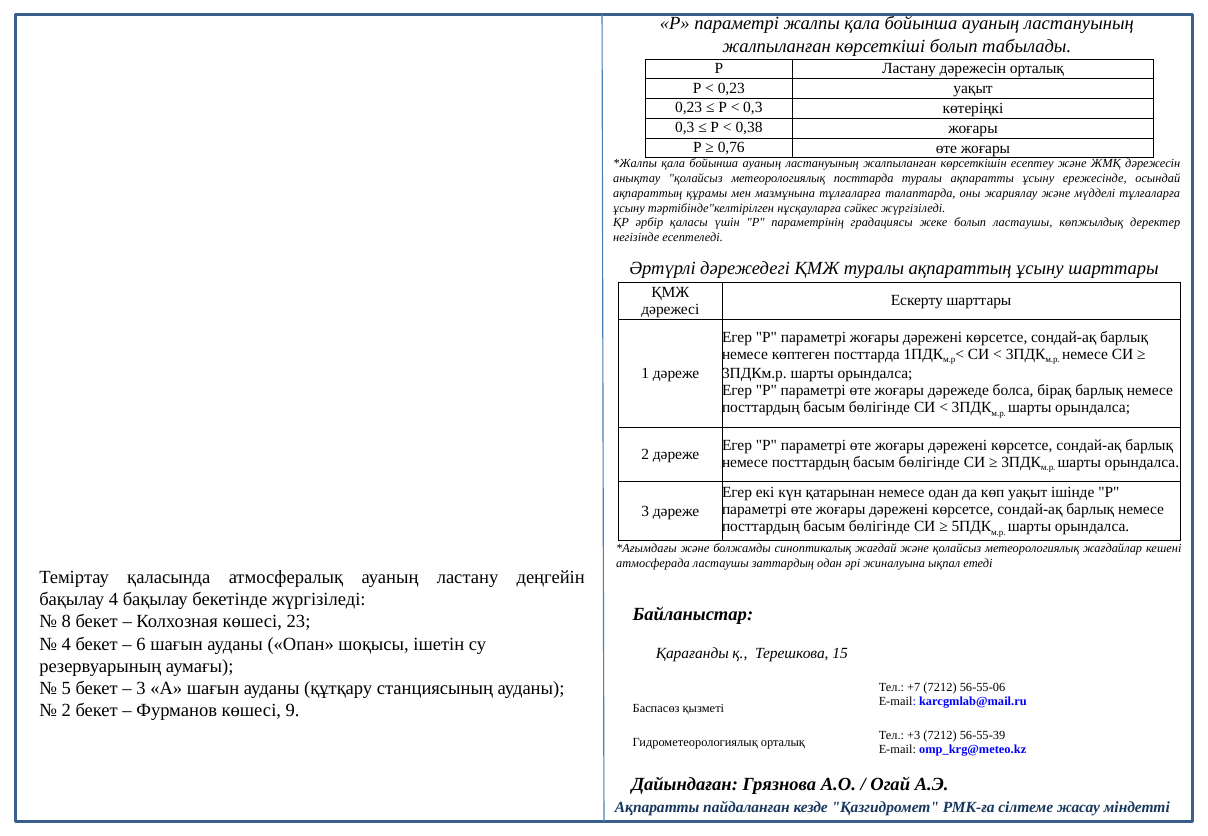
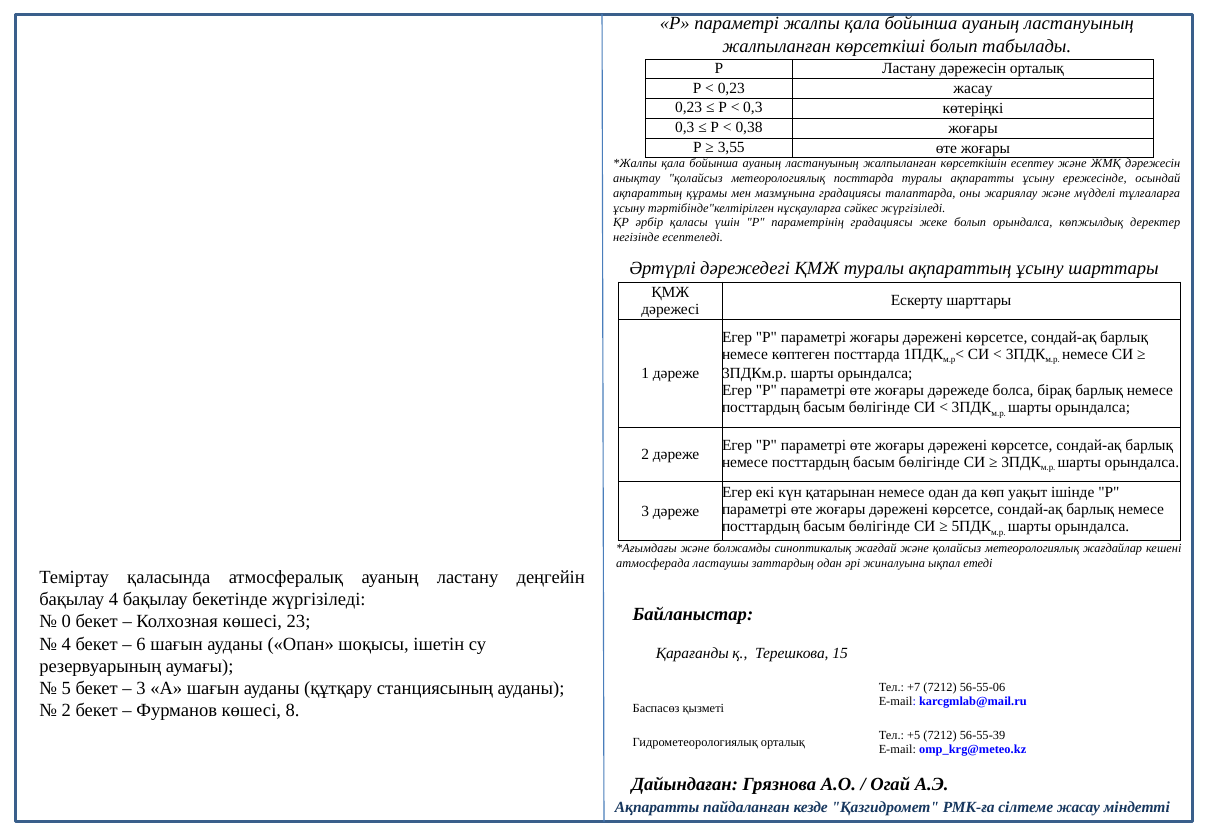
0,23 уақыт: уақыт -> жасау (973, 88)
0,76: 0,76 -> 3,55 (731, 148)
мазмұнына тұлғаларға: тұлғаларға -> градациясы (850, 193)
болып ластаушы: ластаушы -> орындалса (1023, 223)
8: 8 -> 0 (66, 622)
9: 9 -> 8 (293, 711)
+3: +3 -> +5 (914, 736)
